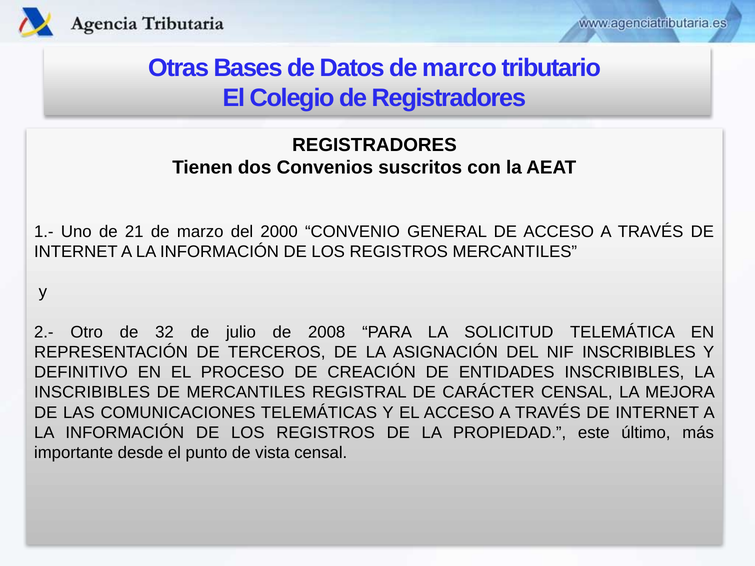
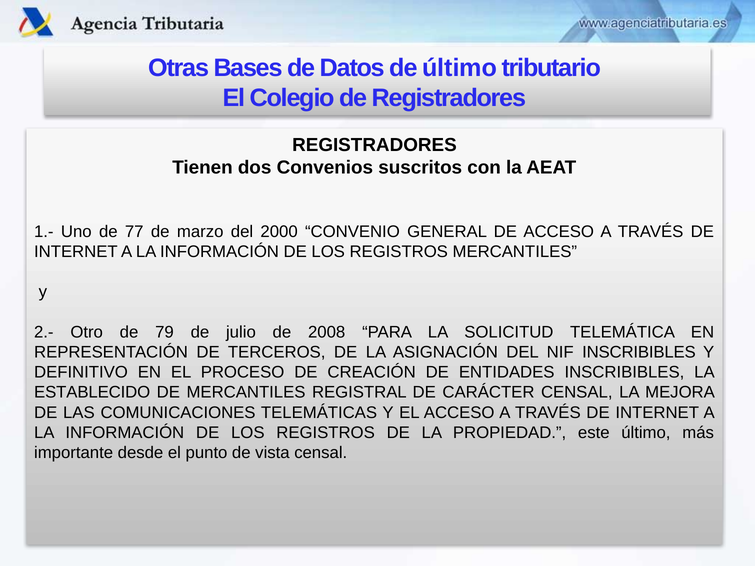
de marco: marco -> último (460, 68)
21: 21 -> 77 (134, 232)
32: 32 -> 79 (164, 332)
INSCRIBIBLES: INSCRIBIBLES -> ESTABLECIDO (92, 393)
